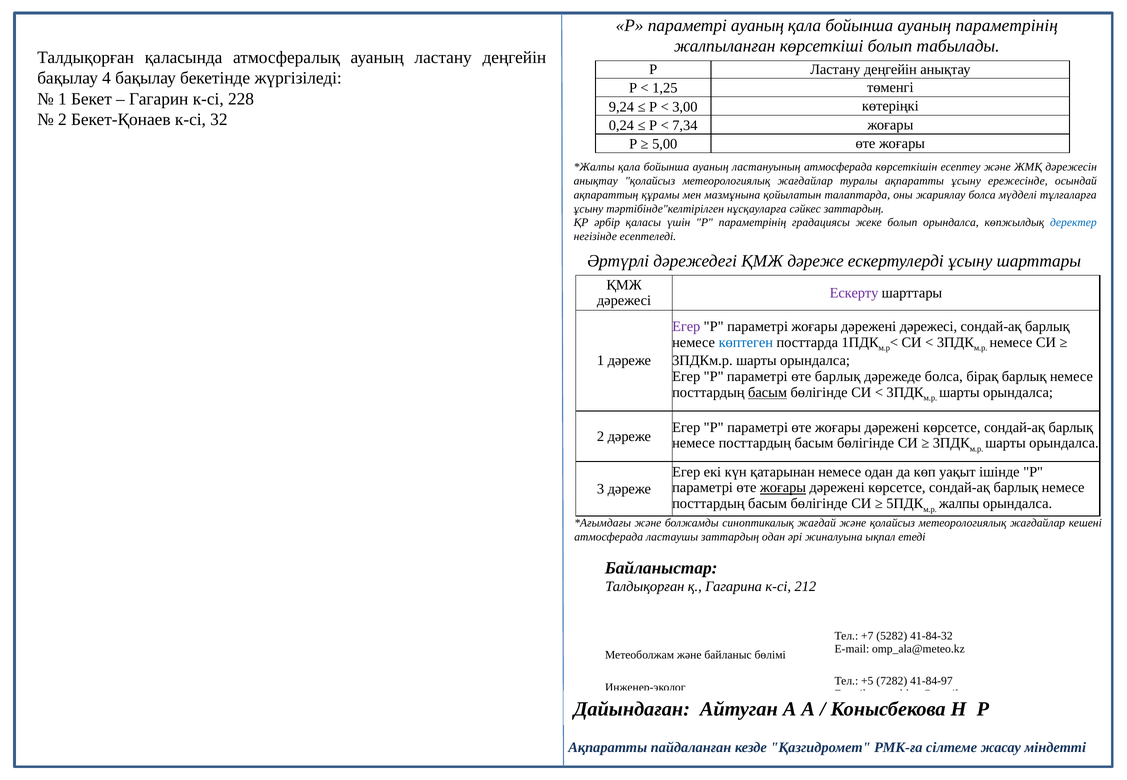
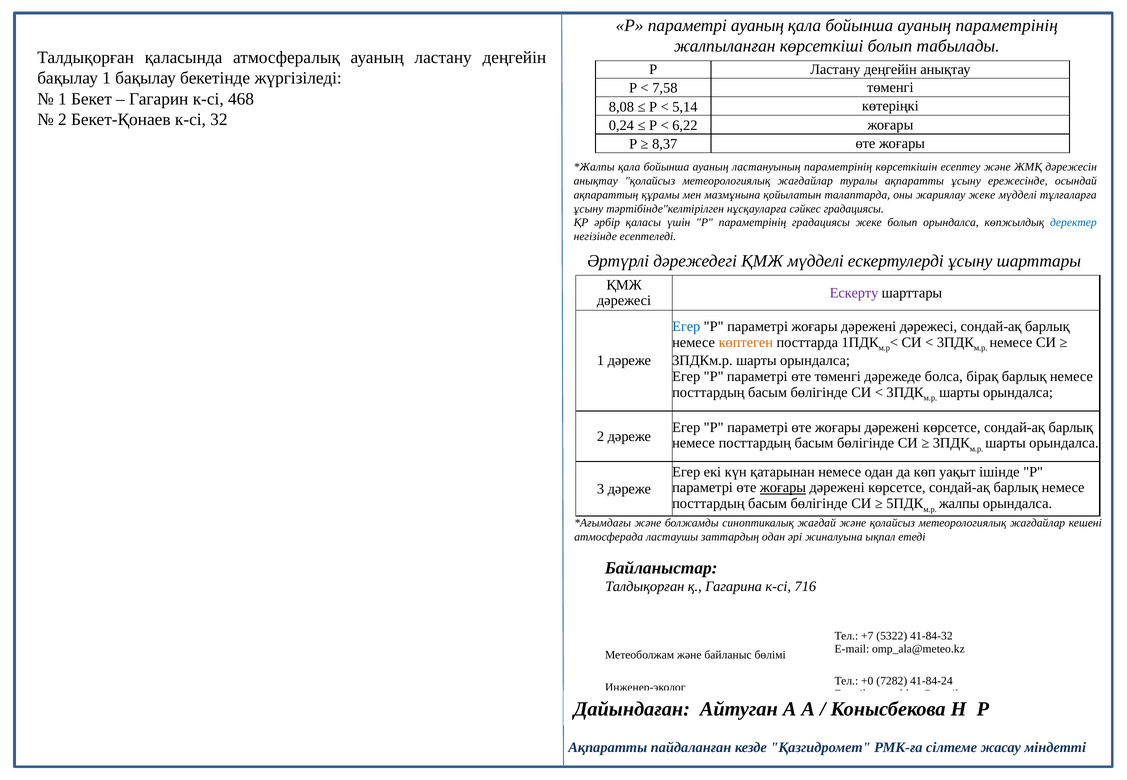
бақылау 4: 4 -> 1 (107, 78)
1,25: 1,25 -> 7,58 (665, 88)
228: 228 -> 468 (241, 99)
9,24: 9,24 -> 8,08 (621, 107)
3,00: 3,00 -> 5,14 (685, 107)
7,34: 7,34 -> 6,22 (685, 125)
5,00: 5,00 -> 8,37 (665, 144)
ластануының атмосферада: атмосферада -> параметрінің (838, 167)
жариялау болса: болса -> жеке (982, 195)
сәйкес заттардың: заттардың -> градациясы (854, 209)
ҚМЖ дәреже: дәреже -> мүдделі (816, 261)
Егер colour: purple -> blue (686, 327)
көптеген colour: blue -> orange (746, 342)
өте барлық: барлық -> төменгі (838, 377)
басым underline: present -> none (768, 393)
212: 212 -> 716 (805, 587)
5282: 5282 -> 5322 (892, 636)
+5: +5 -> +0 (867, 681)
41-84-97: 41-84-97 -> 41-84-24 (931, 681)
